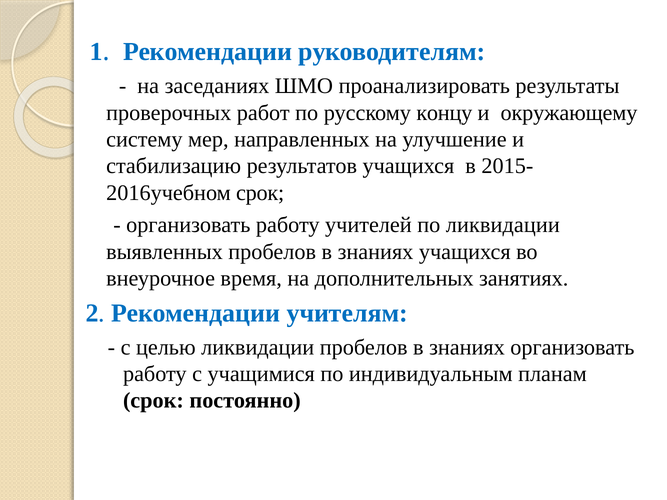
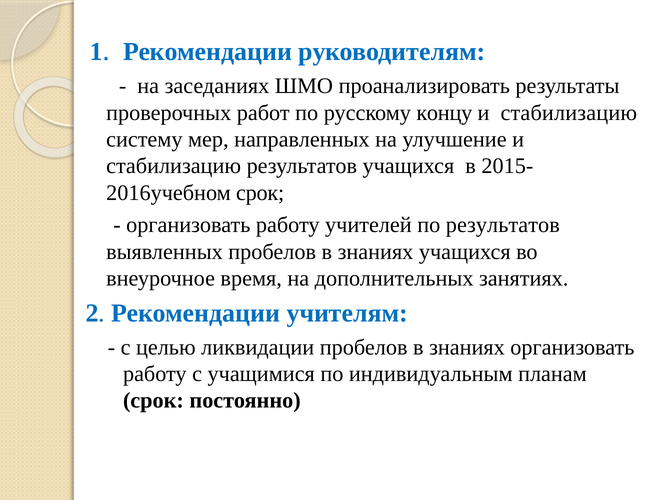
окружающему: окружающему -> стабилизацию (569, 113)
по ликвидации: ликвидации -> результатов (503, 225)
